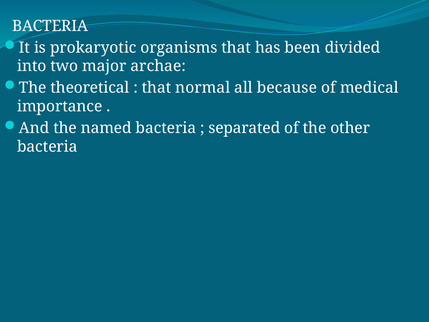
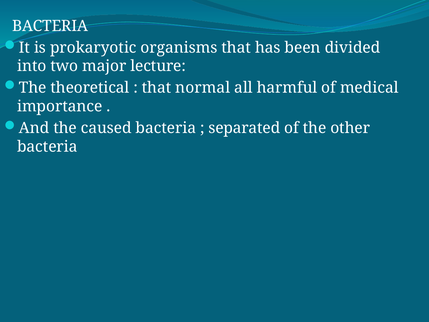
archae: archae -> lecture (158, 66)
because: because -> harmful (287, 88)
named: named -> caused (106, 128)
